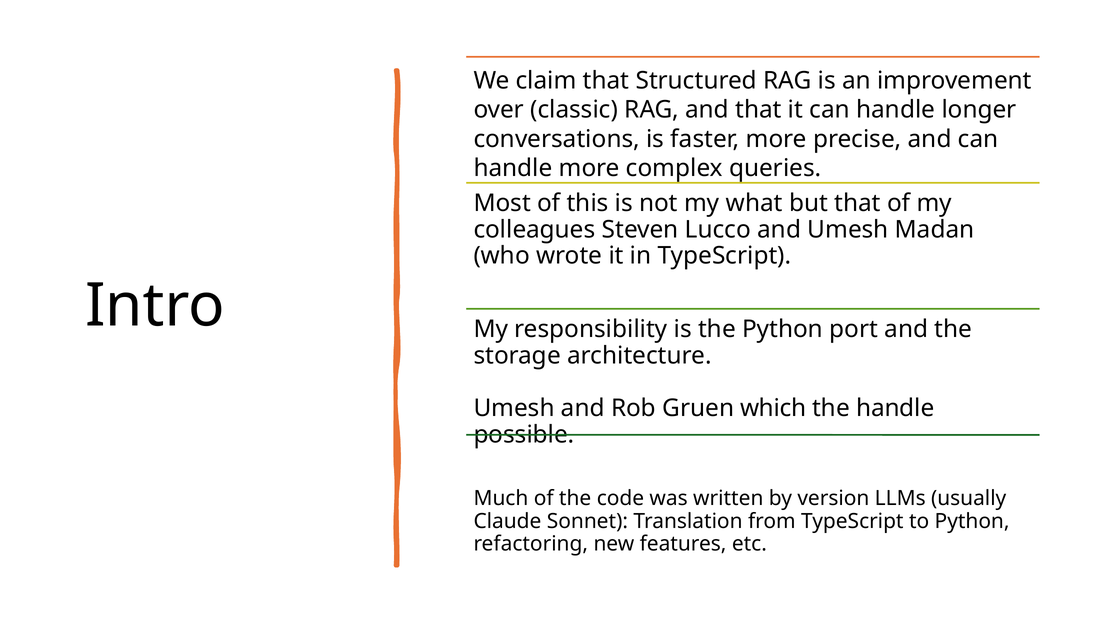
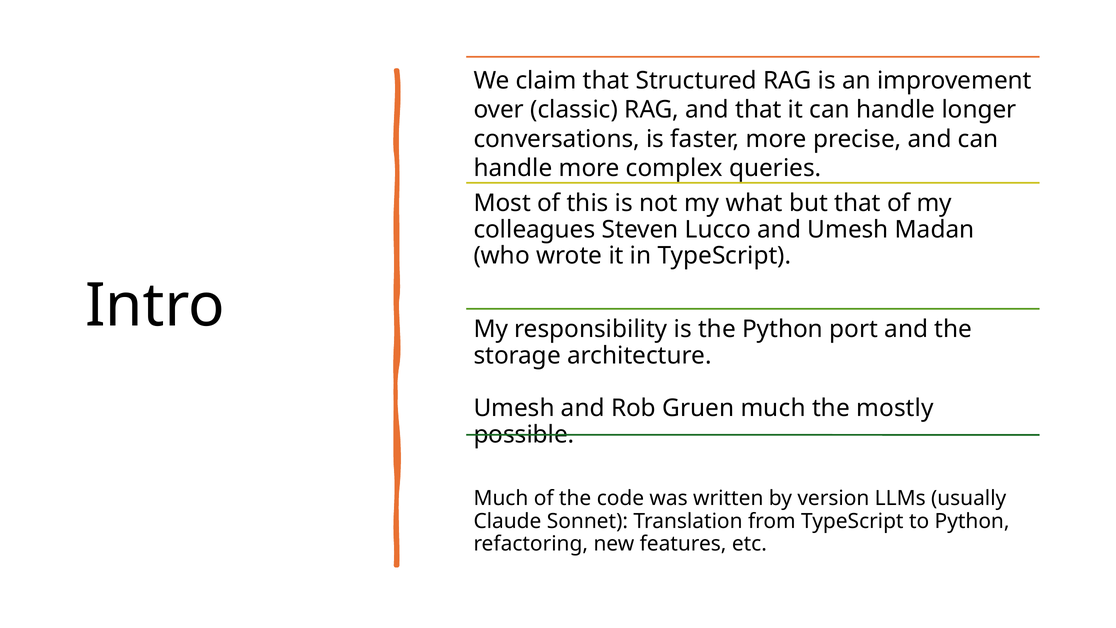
Gruen which: which -> much (773, 408)
the handle: handle -> mostly (895, 408)
